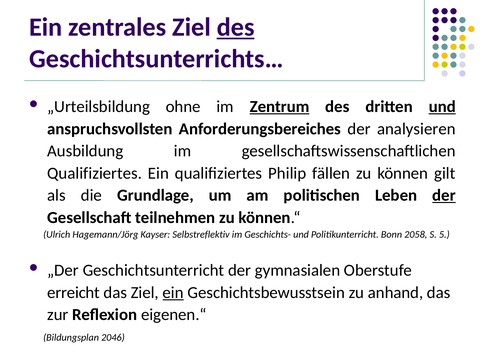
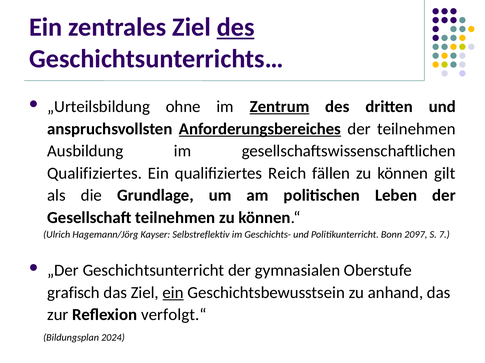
und underline: present -> none (442, 107)
Anforderungsbereiches underline: none -> present (260, 129)
der analysieren: analysieren -> teilnehmen (416, 129)
Philip: Philip -> Reich (287, 174)
der underline: present -> none (444, 196)
2058: 2058 -> 2097 (416, 235)
5: 5 -> 7 (444, 235)
erreicht: erreicht -> grafisch (74, 293)
eigenen.“: eigenen.“ -> verfolgt.“ (174, 315)
2046: 2046 -> 2024 (113, 338)
